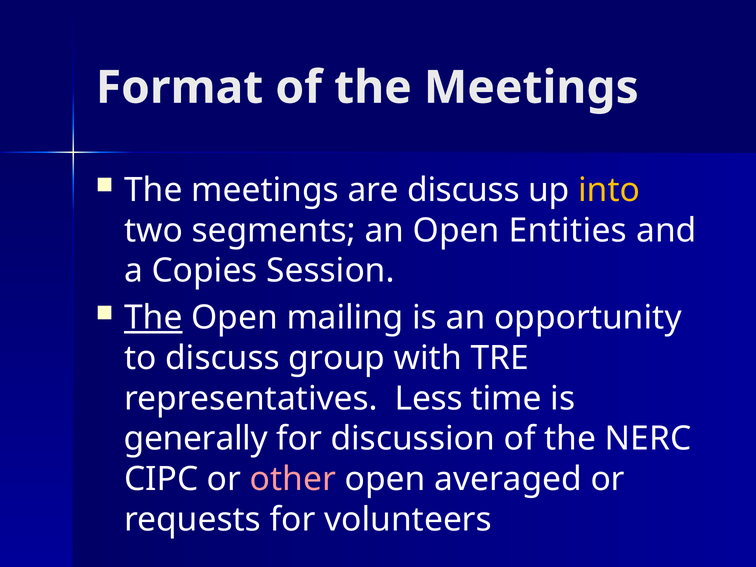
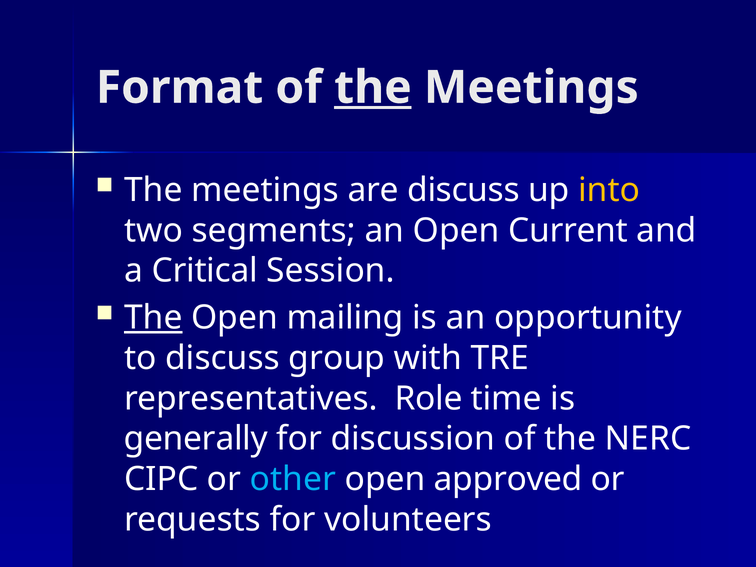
the underline: none -> present (373, 88)
Entities: Entities -> Current (568, 230)
Copies: Copies -> Critical (205, 271)
Less: Less -> Role (429, 398)
other colour: pink -> light blue (293, 479)
averaged: averaged -> approved (508, 479)
